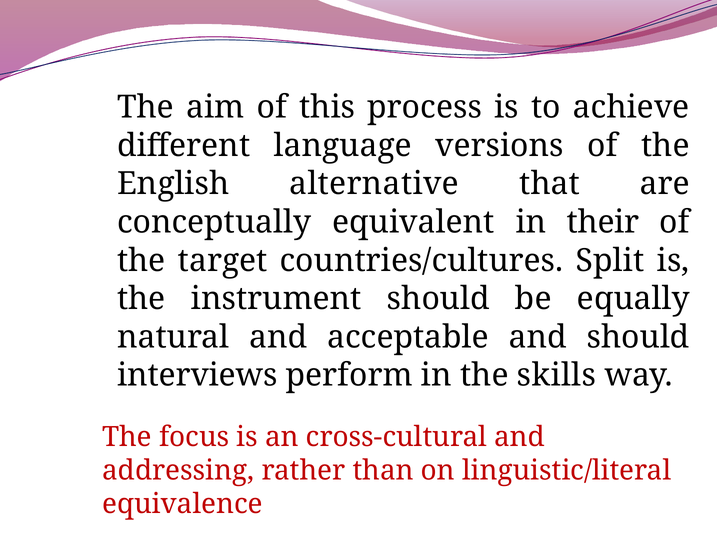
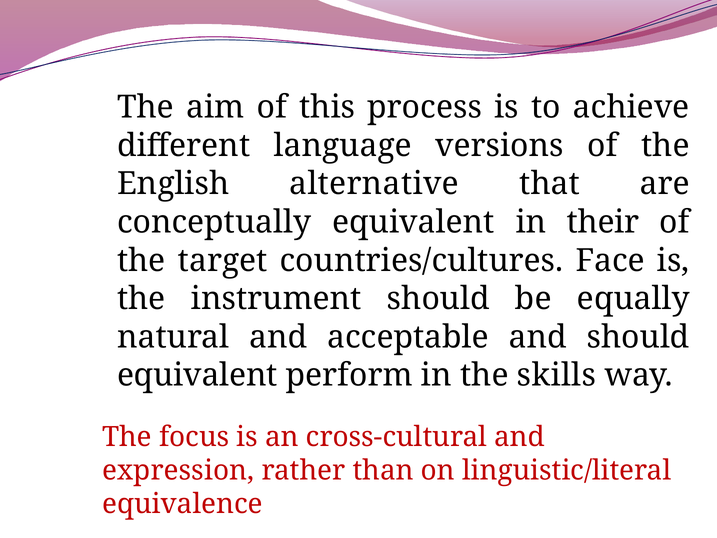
Split: Split -> Face (610, 260)
interviews: interviews -> equivalent (197, 375)
addressing: addressing -> expression (178, 470)
